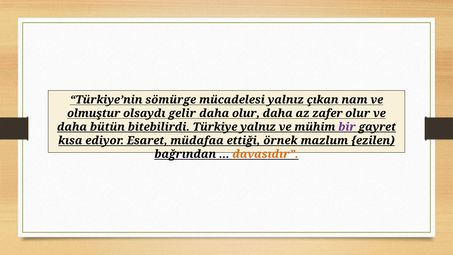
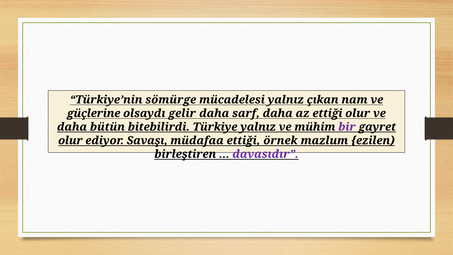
olmuştur: olmuştur -> güçlerine (94, 113)
daha olur: olur -> sarf (246, 113)
az zafer: zafer -> ettiği (327, 113)
kısa: kısa -> olur (70, 140)
Esaret: Esaret -> Savaşı (147, 140)
bağrından: bağrından -> birleştiren (185, 154)
davasıdır colour: orange -> purple (265, 154)
